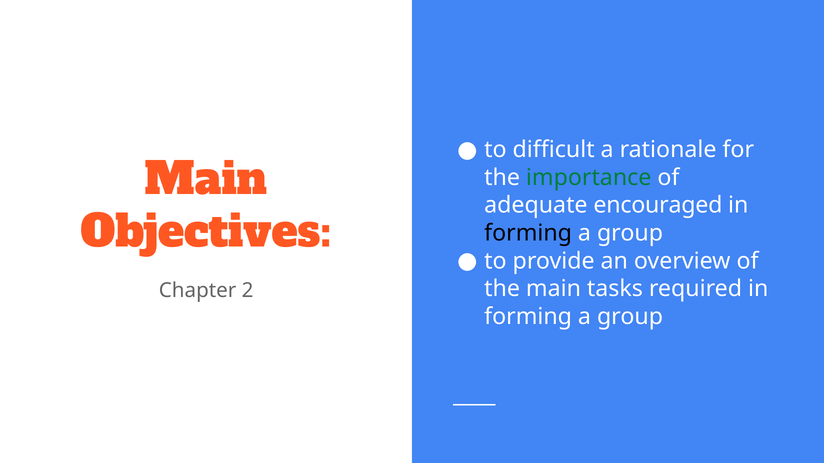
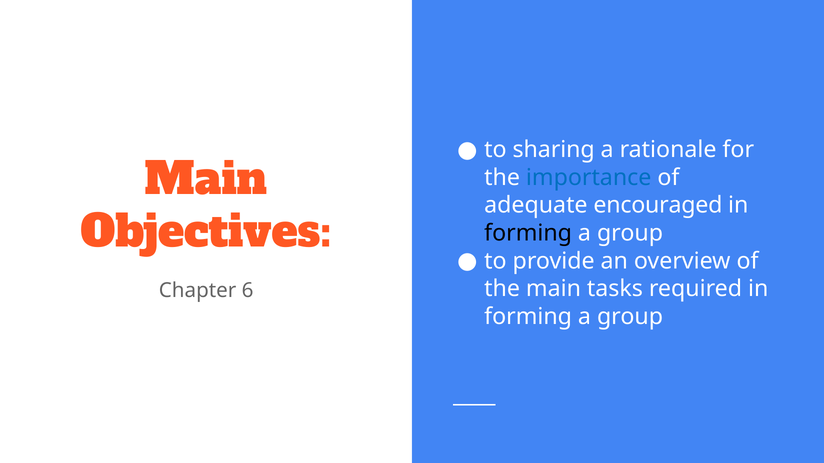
difficult: difficult -> sharing (554, 150)
importance colour: green -> blue (589, 178)
2: 2 -> 6 (248, 291)
